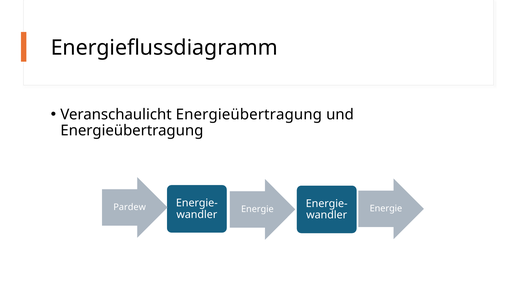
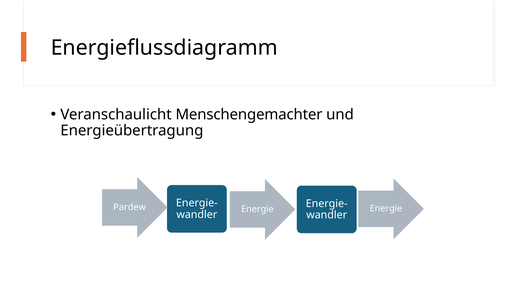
Veranschaulicht Energieübertragung: Energieübertragung -> Menschengemachter (249, 114)
